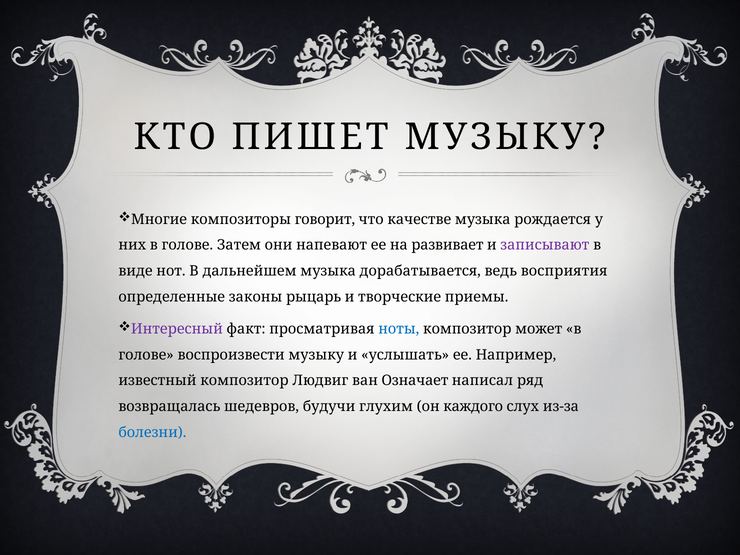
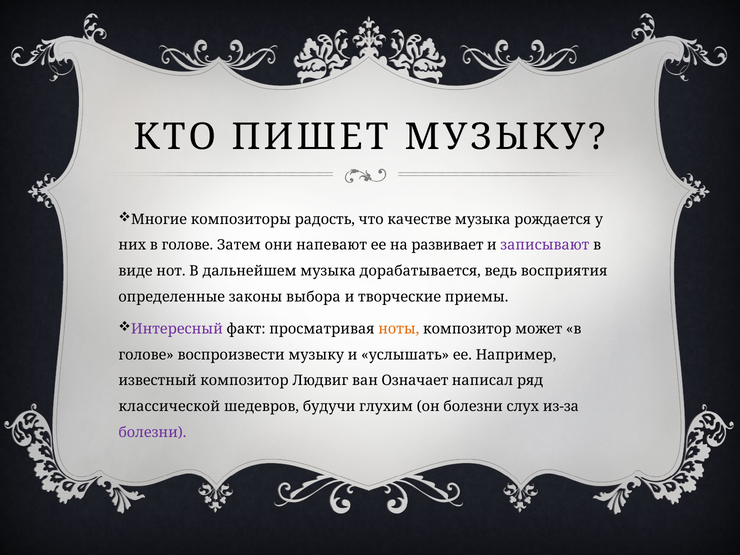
говорит: говорит -> радость (325, 219)
рыцарь: рыцарь -> выбора (313, 297)
ноты colour: blue -> orange (399, 329)
возвращалась: возвращалась -> классической (169, 407)
он каждого: каждого -> болезни (473, 407)
болезни colour: blue -> purple (152, 432)
